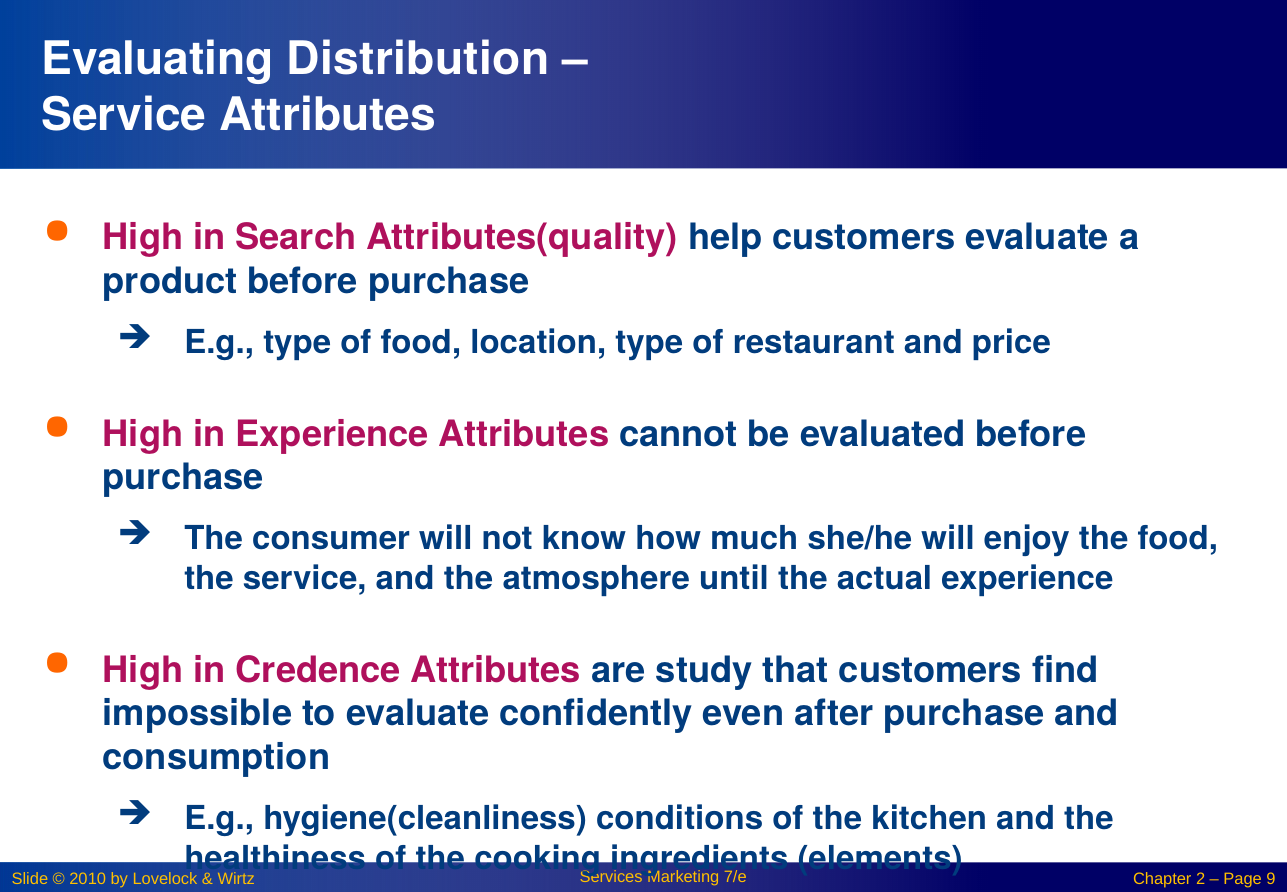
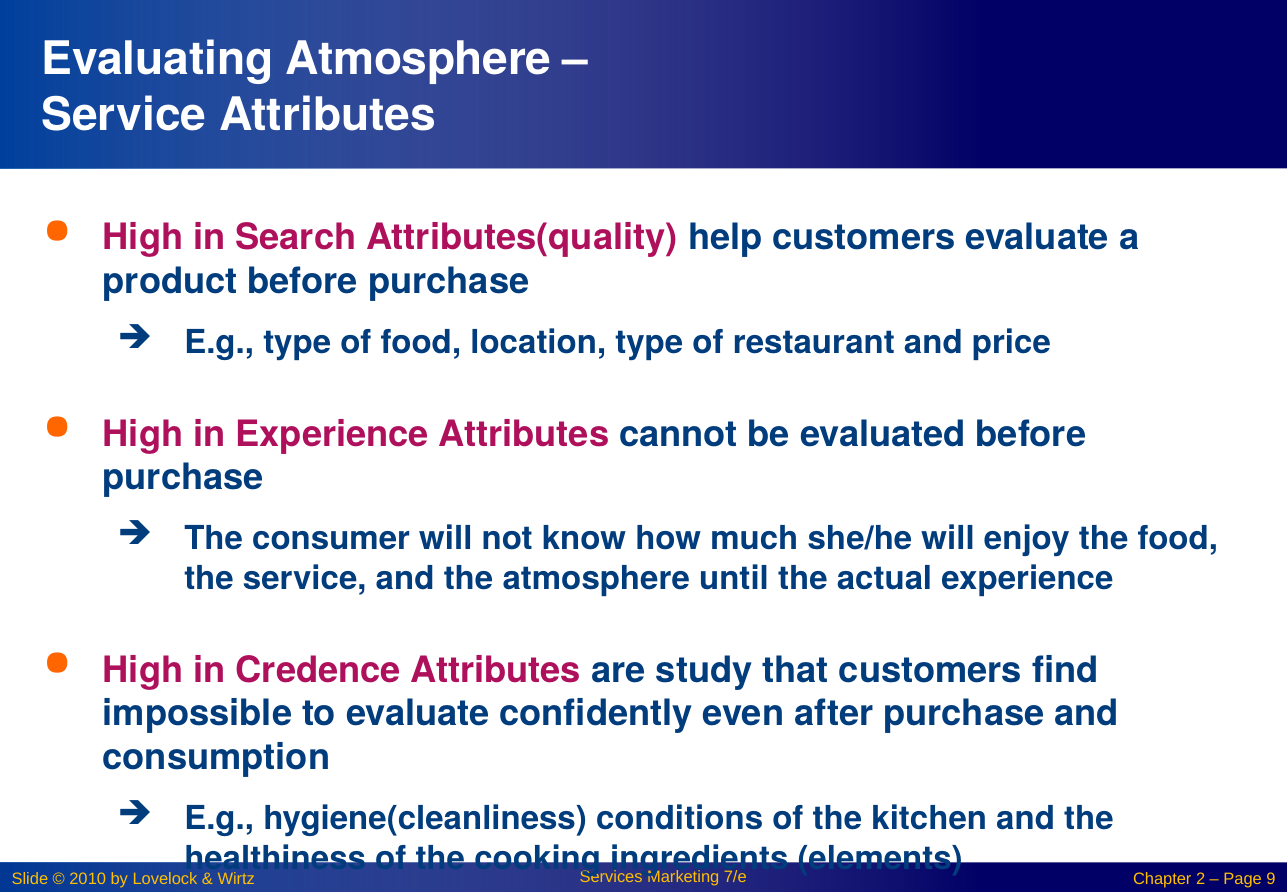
Evaluating Distribution: Distribution -> Atmosphere (418, 60)
